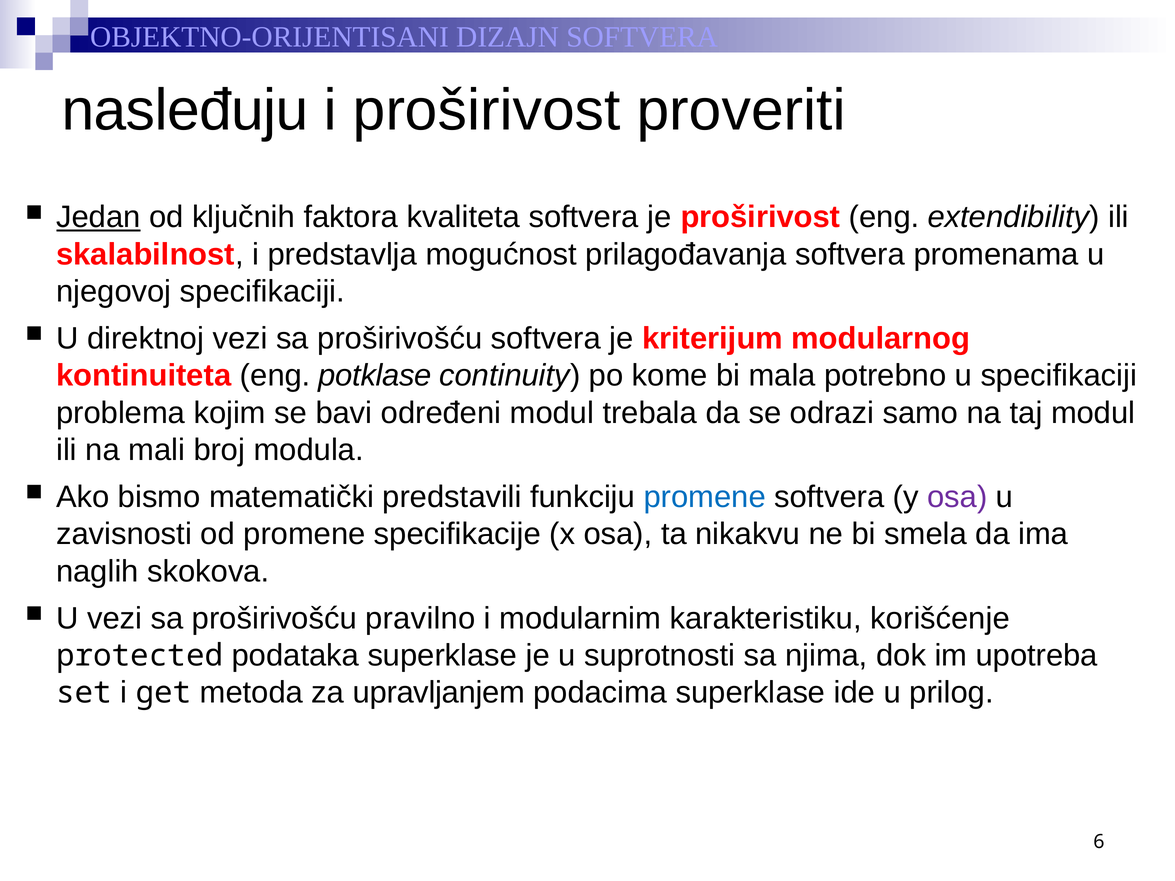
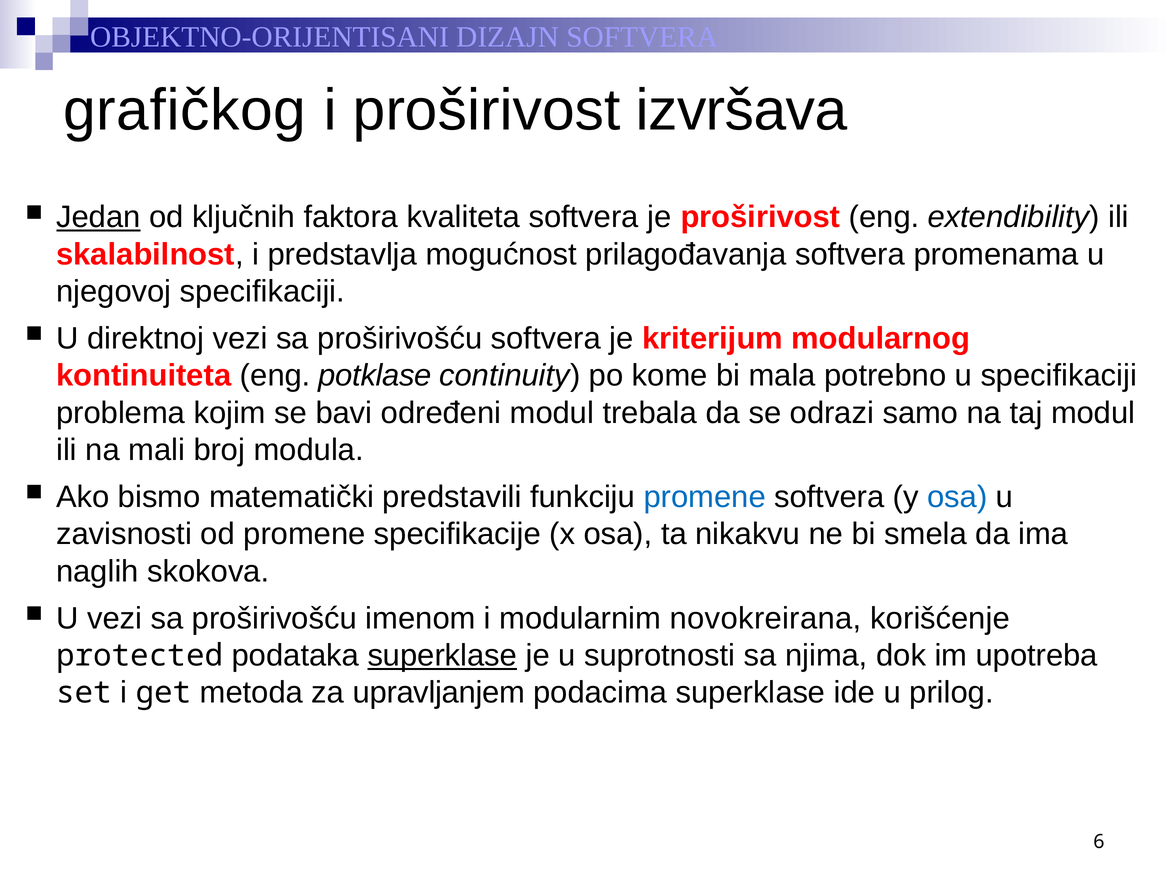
nasleđuju: nasleđuju -> grafičkog (185, 110)
proveriti: proveriti -> izvršava (742, 110)
osa colour: purple -> blue (957, 497)
pravilno: pravilno -> imenom (421, 619)
karakteristiku: karakteristiku -> novokreirana (766, 619)
superklase underline: none -> present (442, 656)
